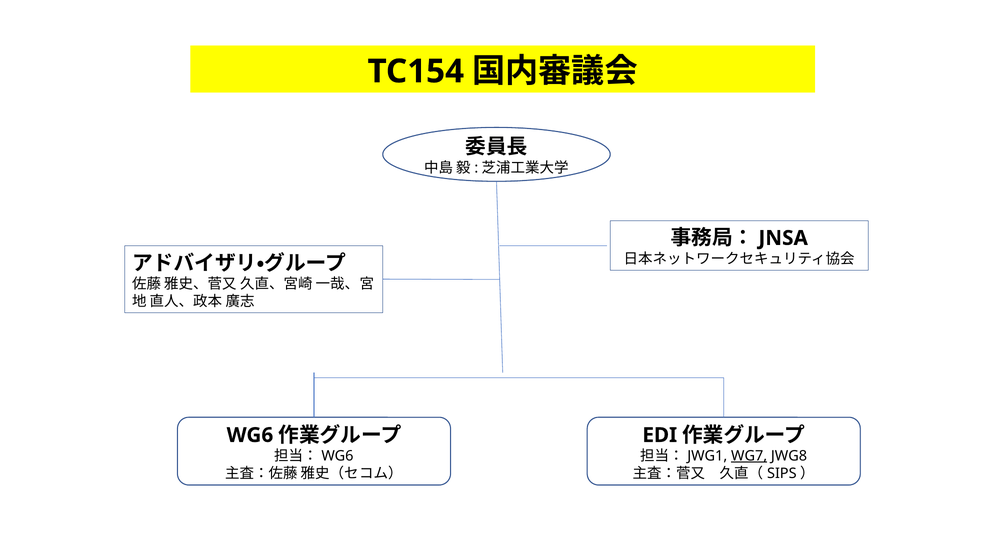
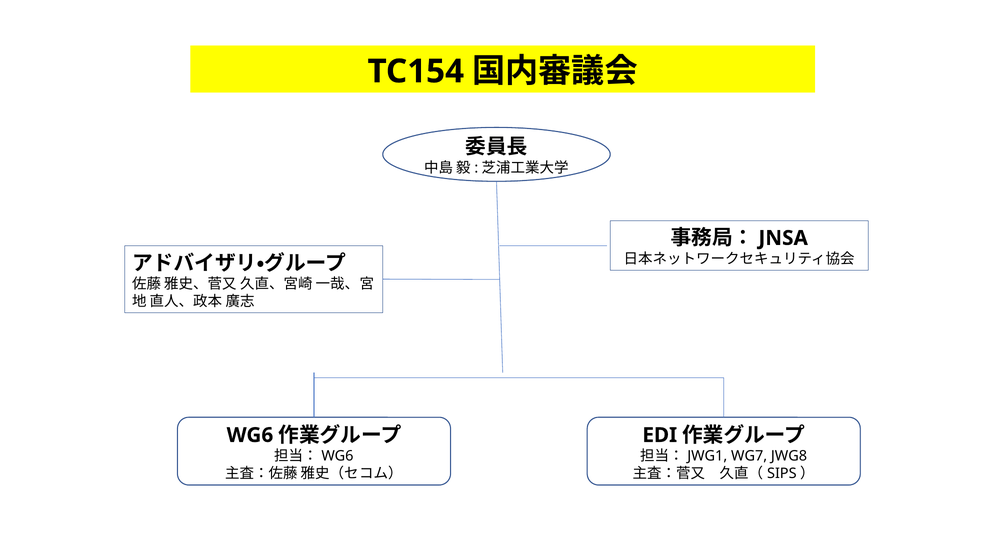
WG7 underline: present -> none (749, 455)
